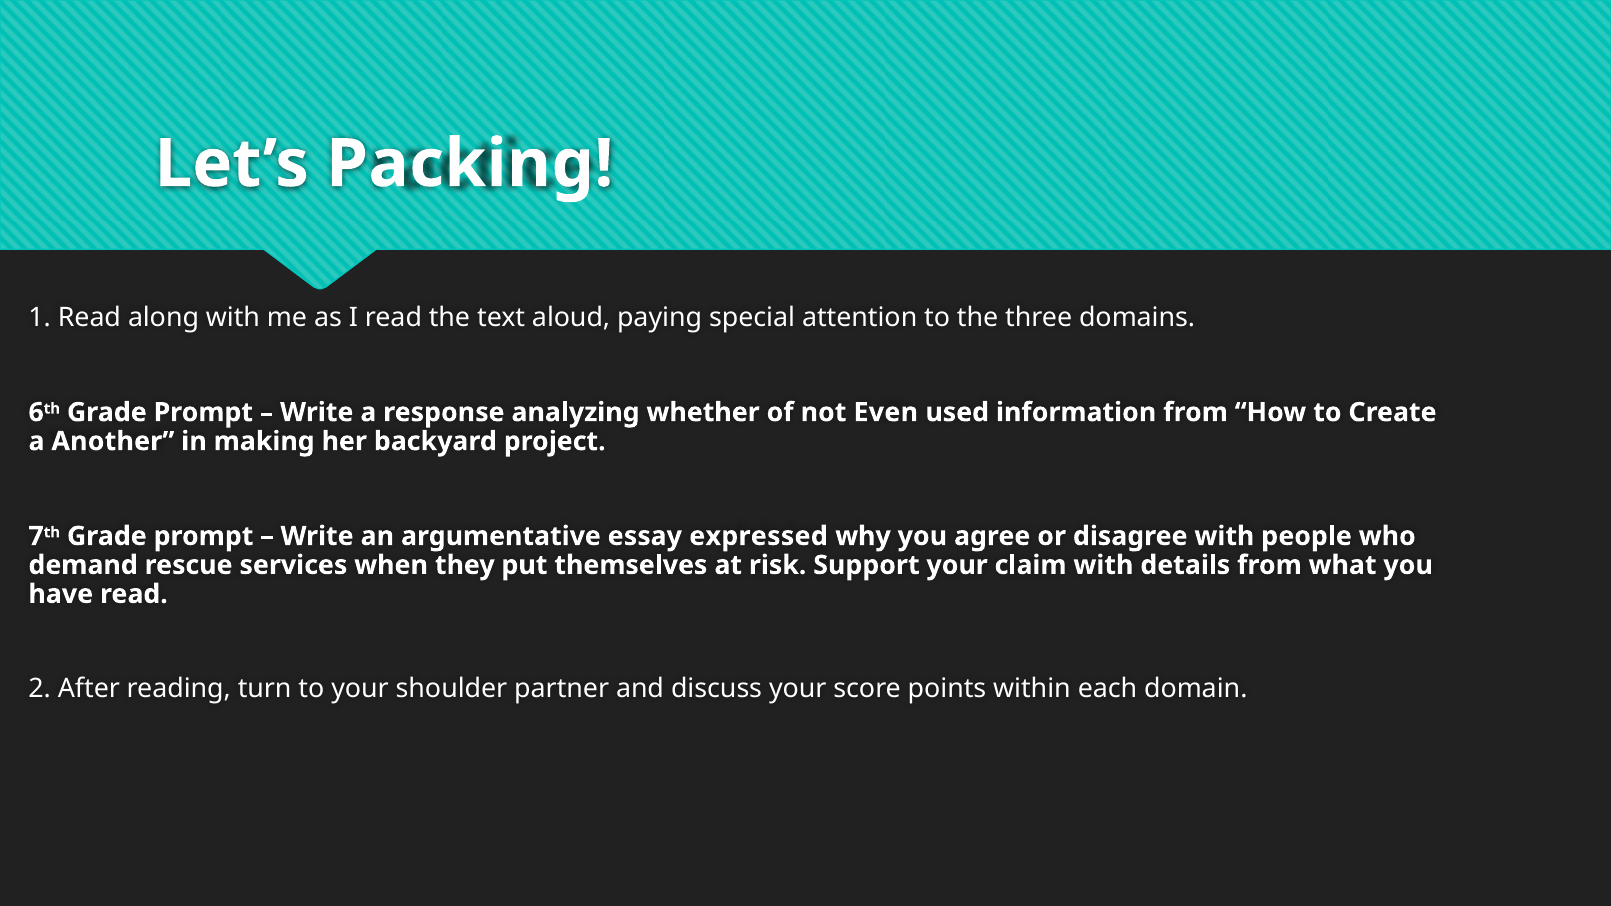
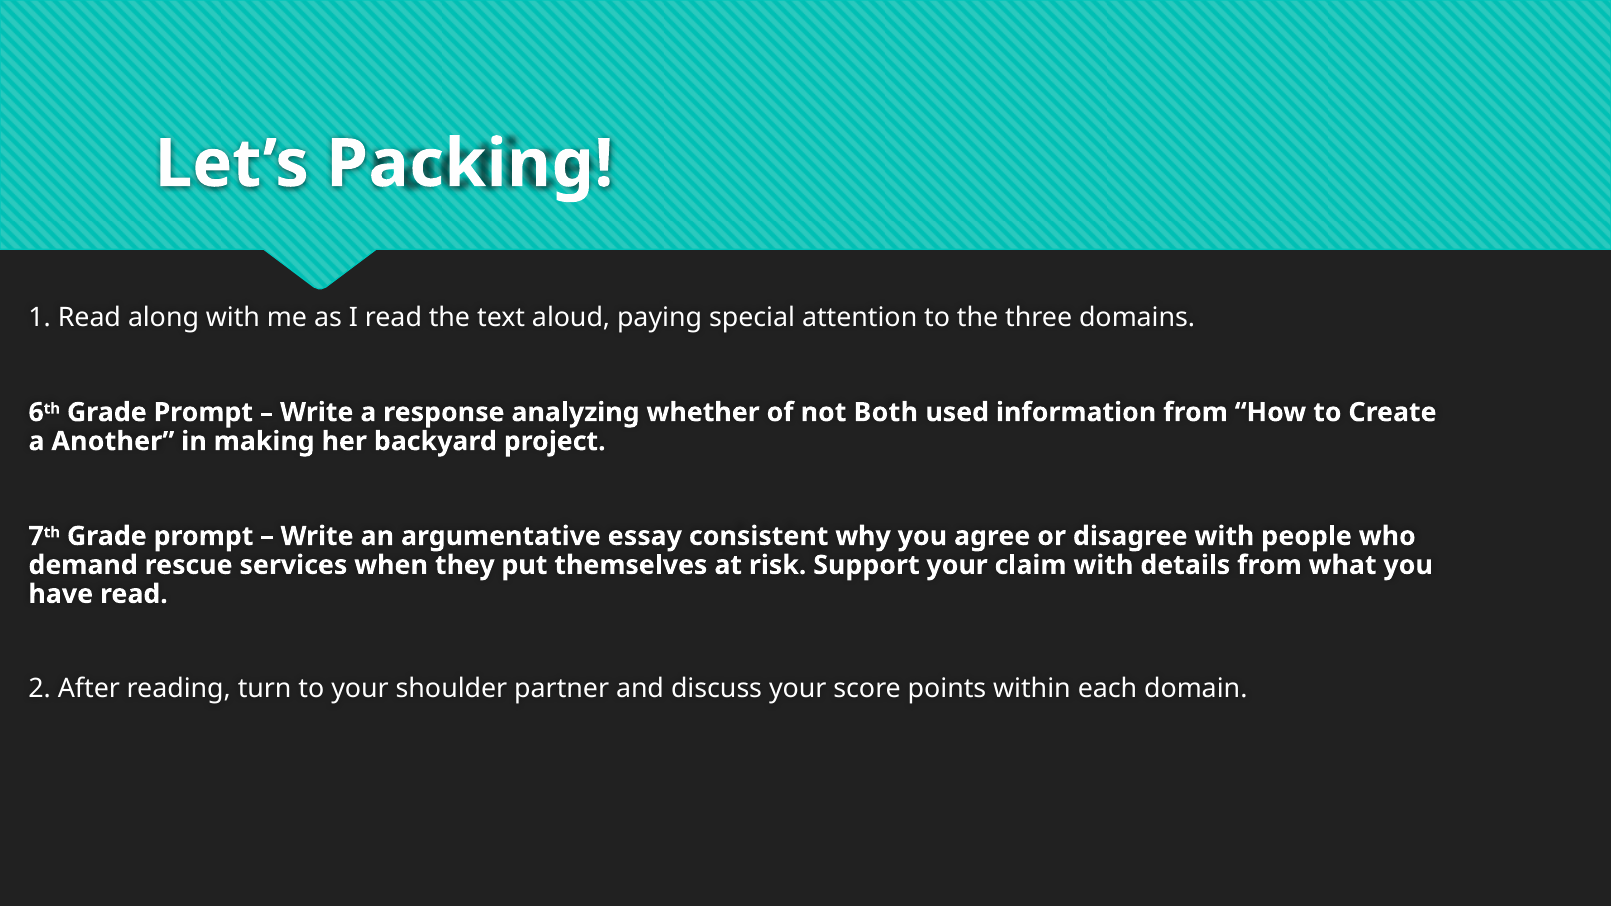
Even: Even -> Both (886, 412)
expressed: expressed -> consistent (759, 536)
